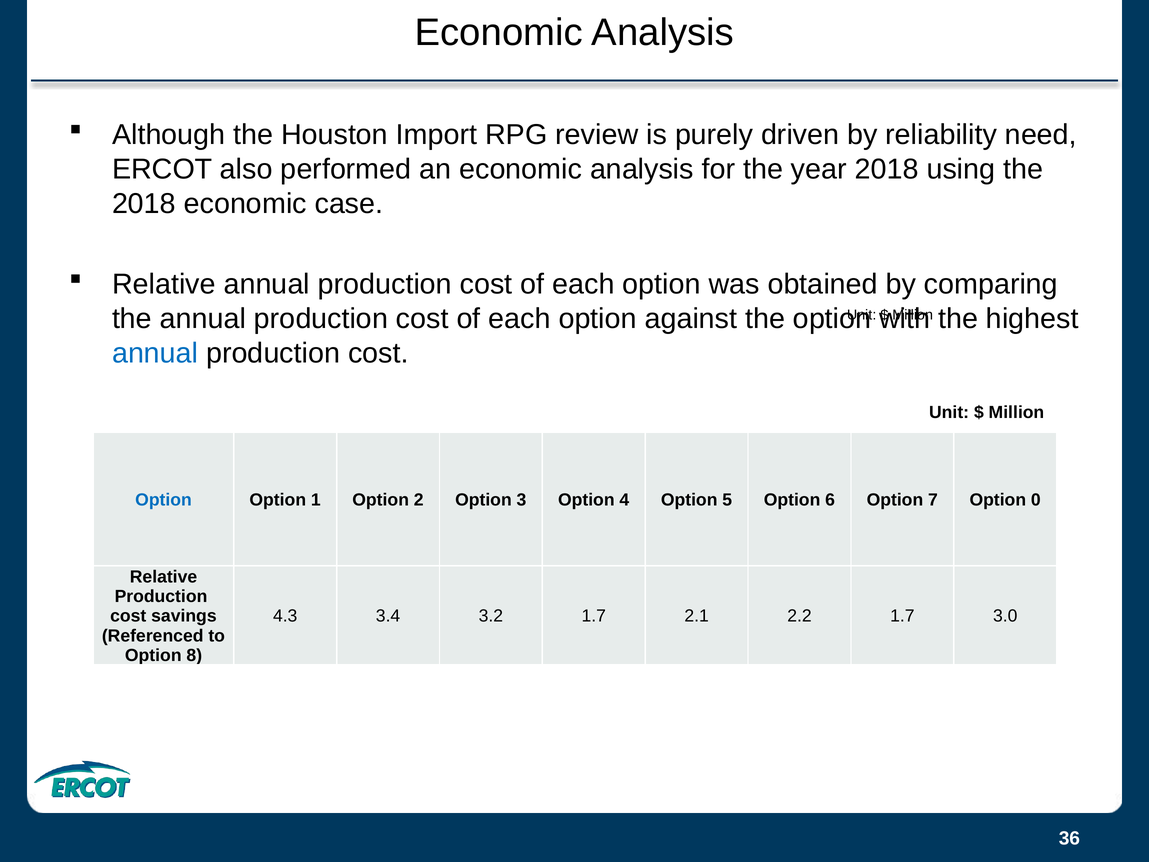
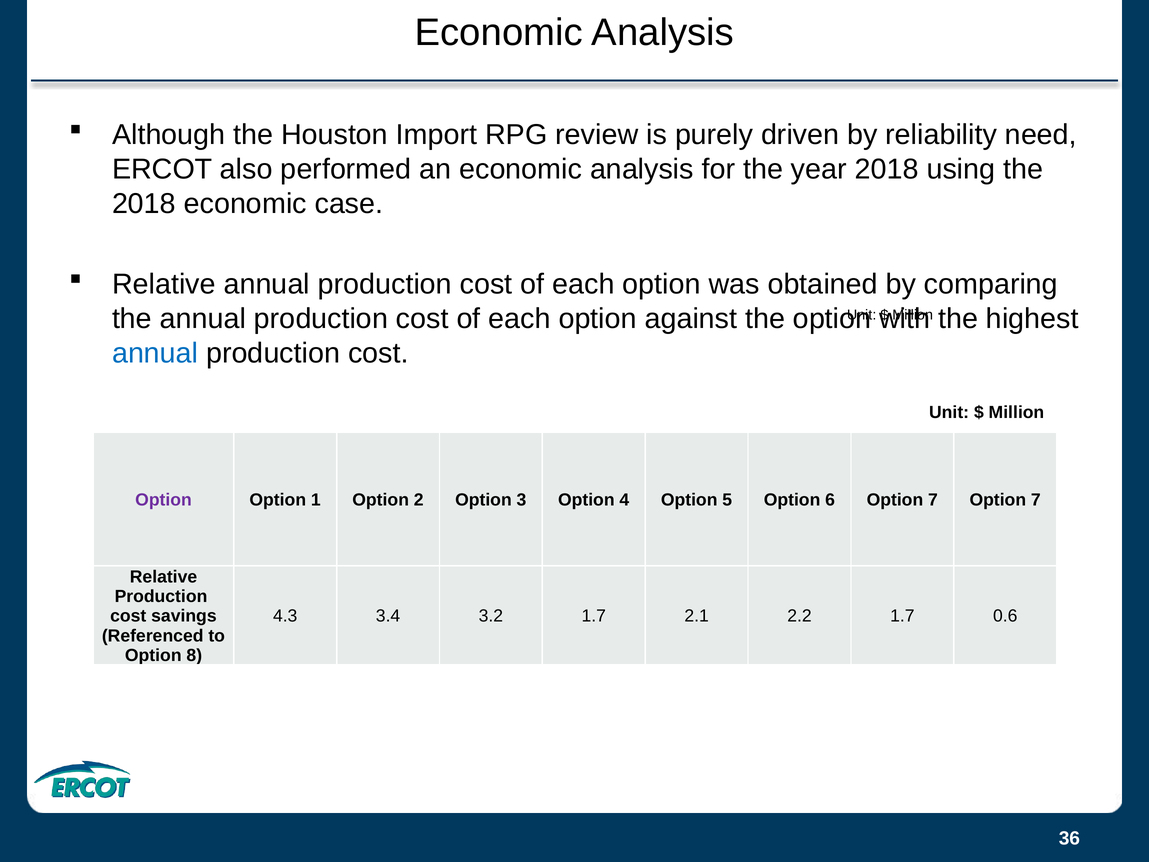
Option colour: blue -> purple (164, 500)
7 Option 0: 0 -> 7 (1036, 500)
3.0: 3.0 -> 0.6 (1005, 616)
